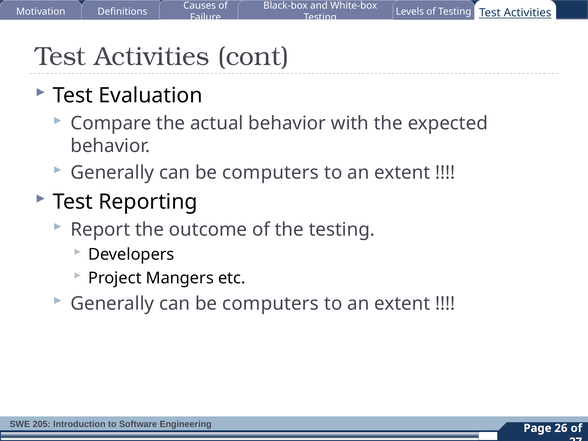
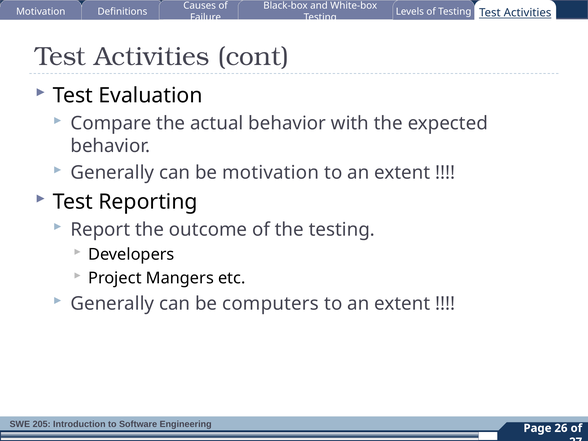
computers: computers -> motivation (271, 173)
